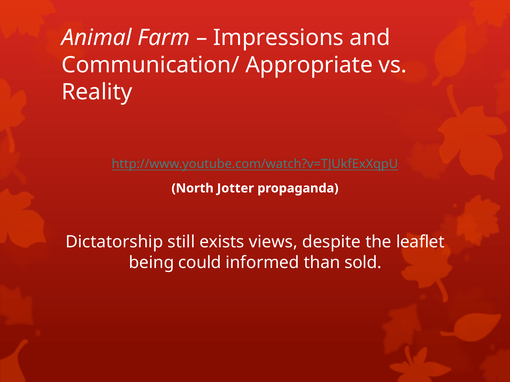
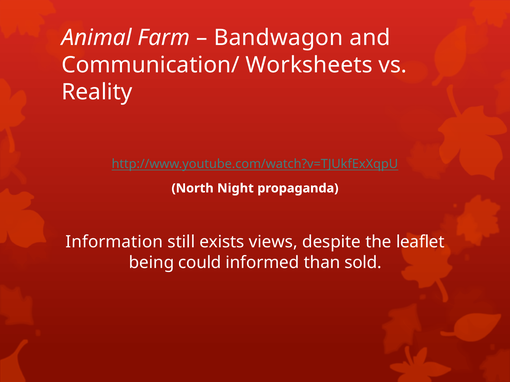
Impressions: Impressions -> Bandwagon (278, 38)
Appropriate: Appropriate -> Worksheets (309, 65)
Jotter: Jotter -> Night (235, 188)
Dictatorship: Dictatorship -> Information (114, 242)
